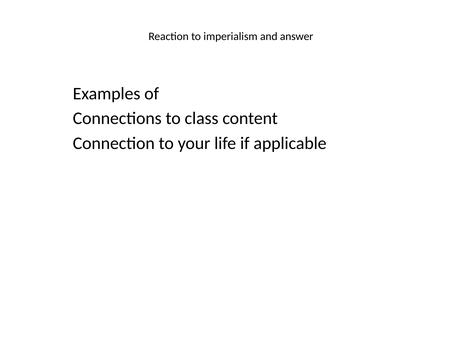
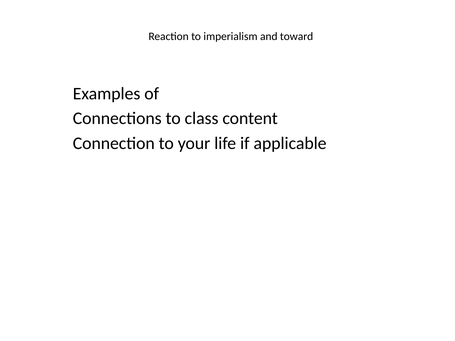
answer: answer -> toward (297, 36)
